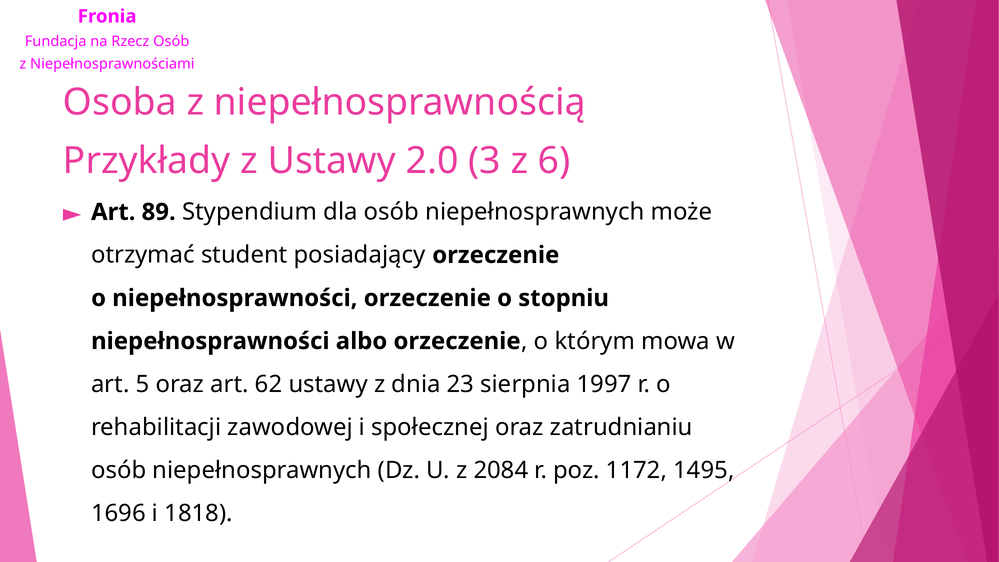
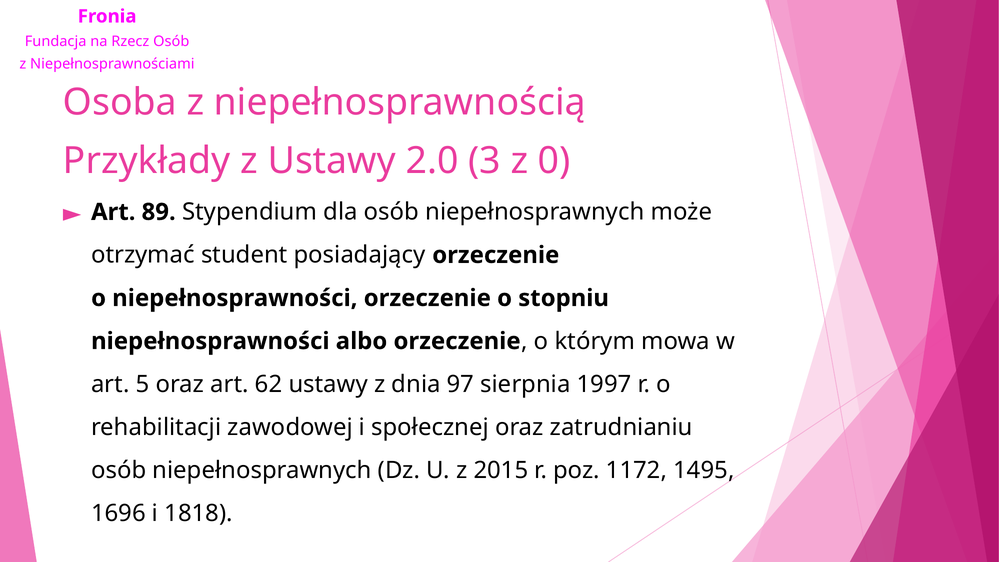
6: 6 -> 0 (554, 161)
23: 23 -> 97 (460, 384)
2084: 2084 -> 2015 (501, 470)
